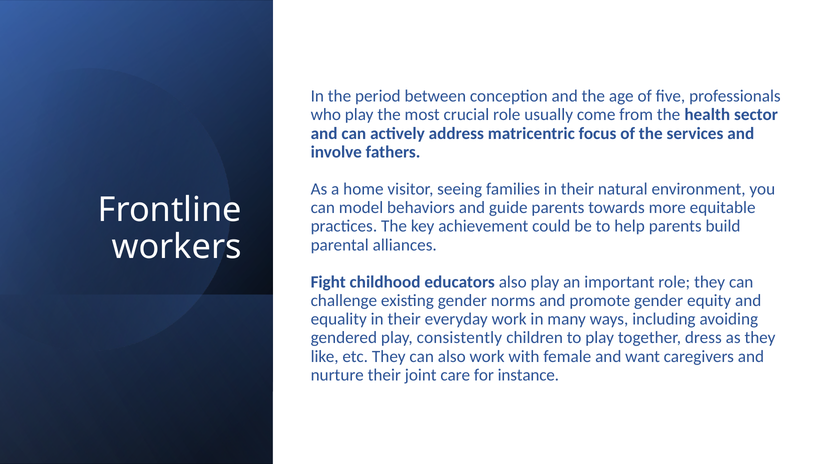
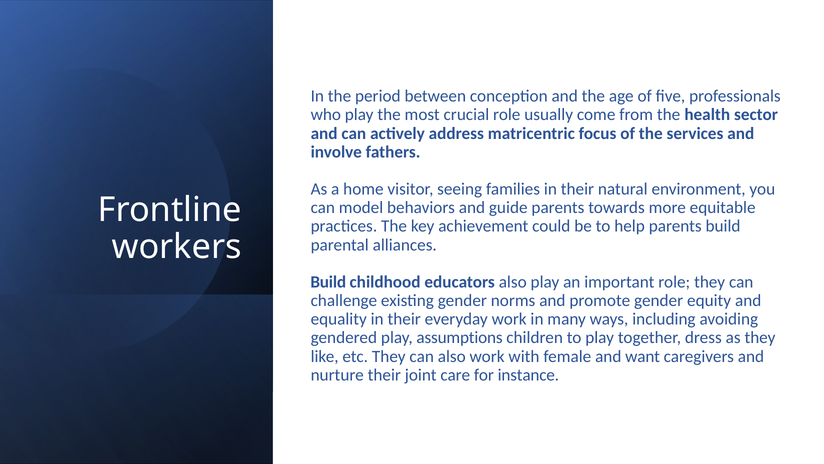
Fight: Fight -> Build (328, 282)
consistently: consistently -> assumptions (460, 337)
